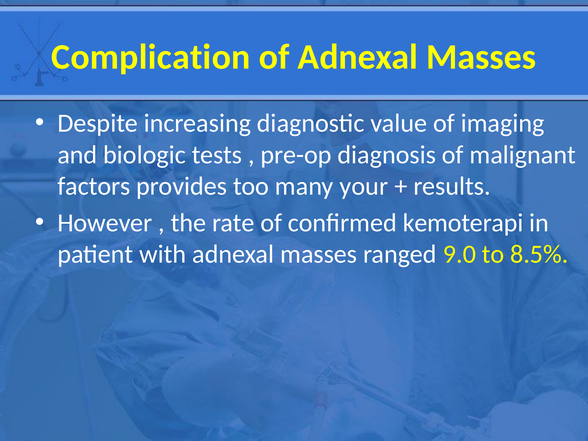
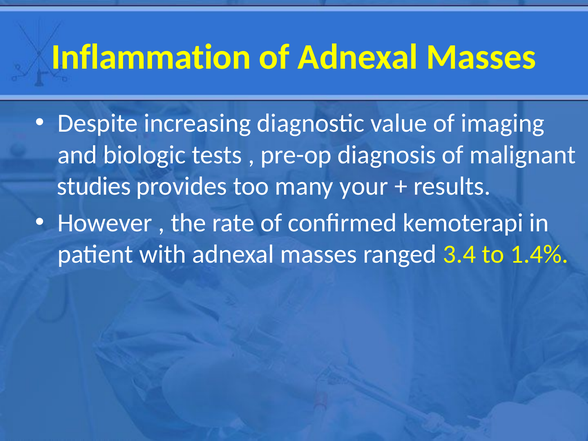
Complication: Complication -> Inflammation (151, 57)
factors: factors -> studies (94, 186)
9.0: 9.0 -> 3.4 (459, 254)
8.5%: 8.5% -> 1.4% (539, 254)
